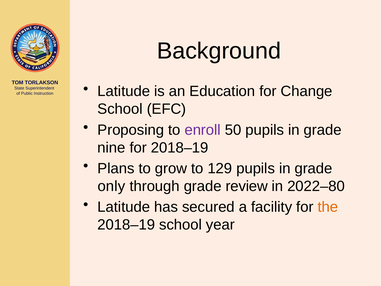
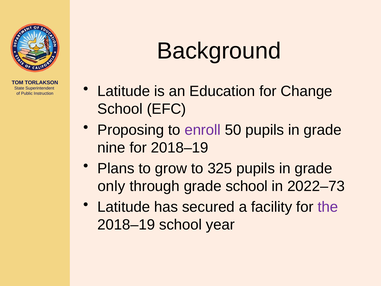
129: 129 -> 325 (220, 168)
grade review: review -> school (247, 186)
2022–80: 2022–80 -> 2022–73 (316, 186)
the colour: orange -> purple (328, 207)
